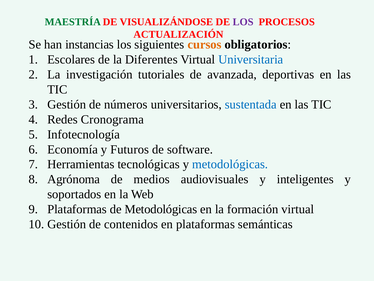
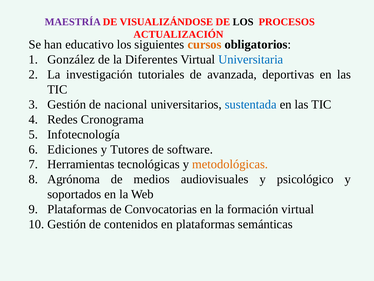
MAESTRÍA colour: green -> purple (73, 22)
LOS colour: purple -> black (243, 22)
instancias: instancias -> educativo (90, 44)
Escolares: Escolares -> González (71, 59)
números: números -> nacional (126, 104)
Economía: Economía -> Ediciones (73, 149)
Futuros: Futuros -> Tutores (130, 149)
metodológicas colour: blue -> orange (230, 164)
inteligentes: inteligentes -> psicológico (305, 179)
de Metodológicas: Metodológicas -> Convocatorias (161, 209)
